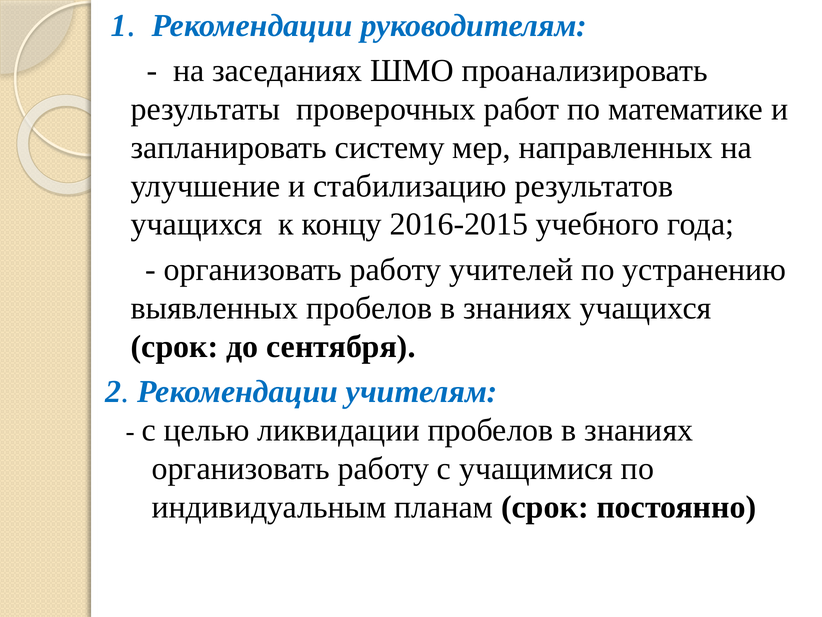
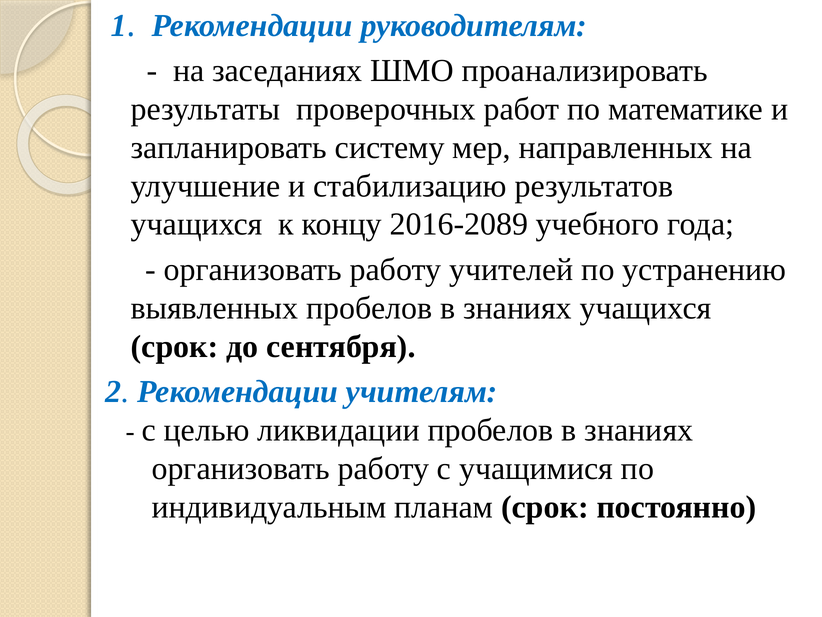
2016-2015: 2016-2015 -> 2016-2089 (459, 224)
